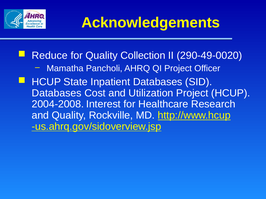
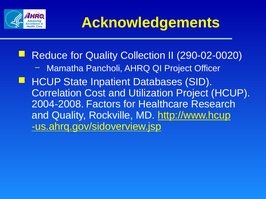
290-49-0020: 290-49-0020 -> 290-02-0020 (209, 56)
Databases: Databases -> Correlation (57, 93)
Interest: Interest -> Factors (103, 104)
